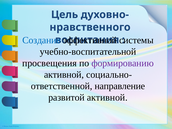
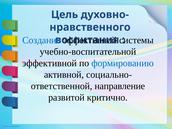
просвещения: просвещения -> эффективной (50, 63)
формированию colour: purple -> blue (123, 63)
развитой активной: активной -> критично (107, 98)
